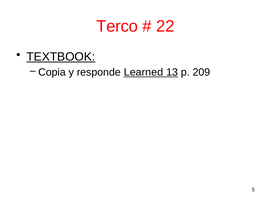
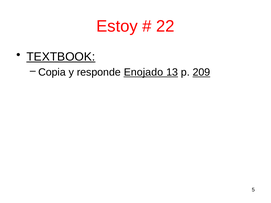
Terco: Terco -> Estoy (117, 26)
Learned: Learned -> Enojado (143, 72)
209 underline: none -> present (201, 72)
